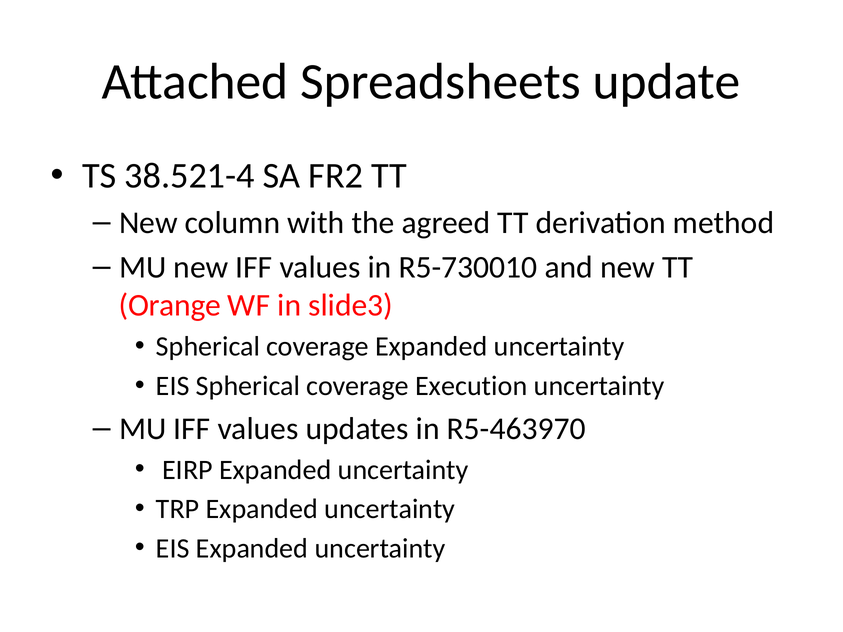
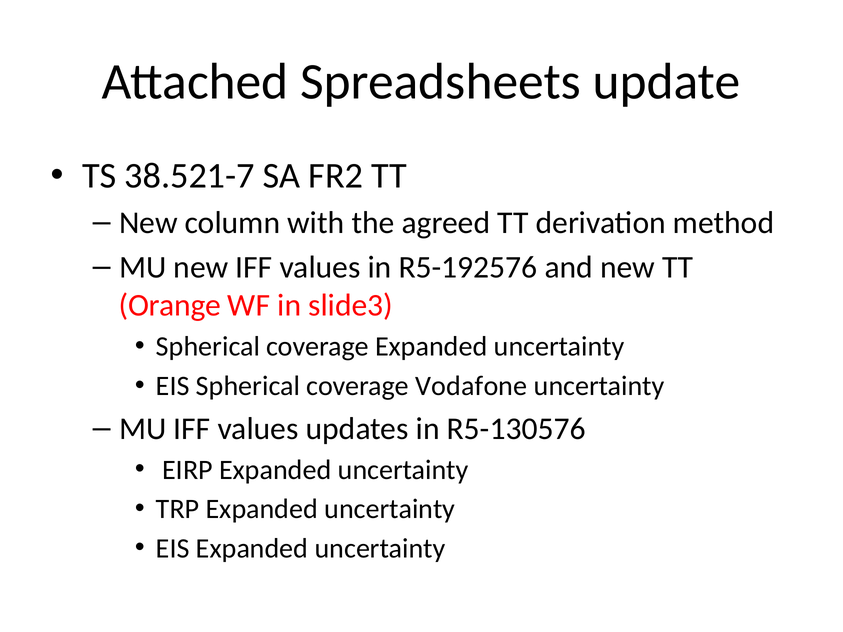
38.521-4: 38.521-4 -> 38.521-7 (190, 176)
R5-730010: R5-730010 -> R5-192576 (468, 268)
Execution: Execution -> Vodafone (471, 386)
R5-463970: R5-463970 -> R5-130576 (516, 429)
